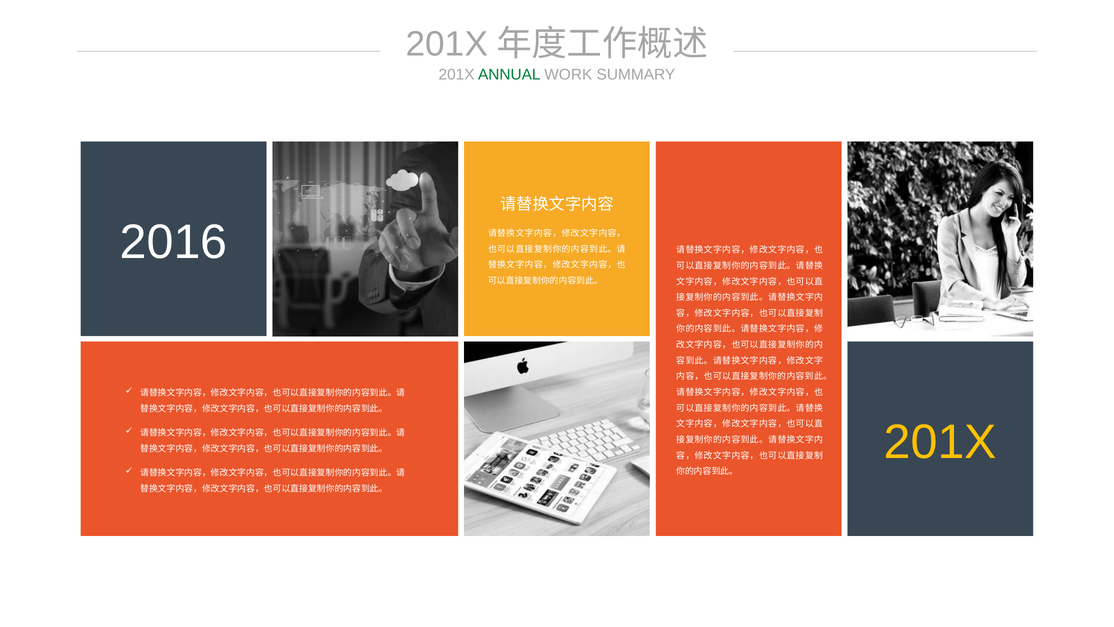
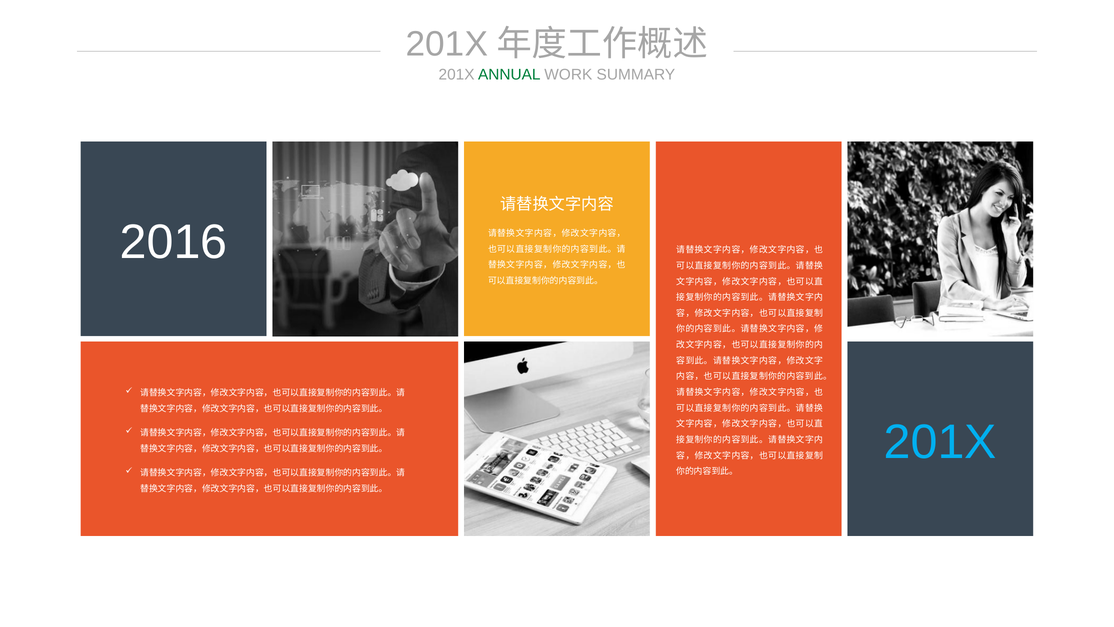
201X colour: yellow -> light blue (940, 442)
